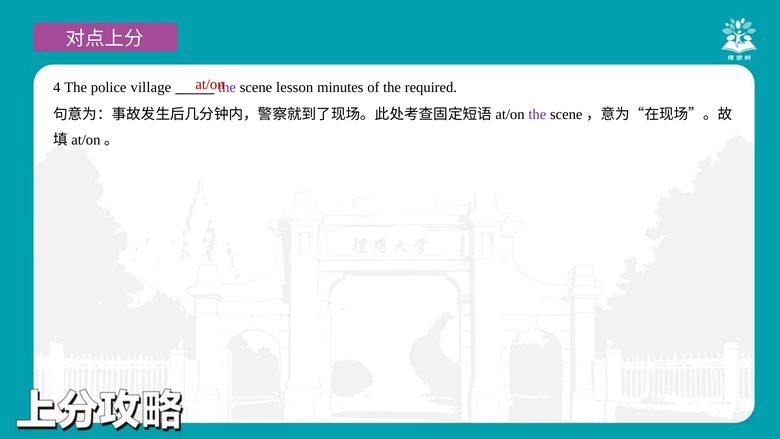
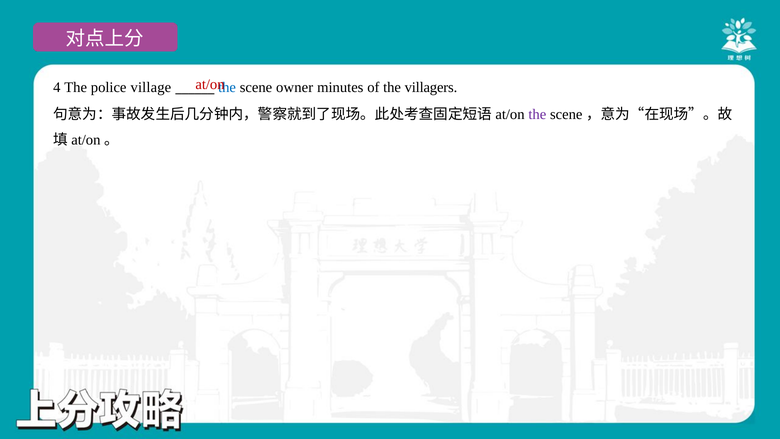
the colour: purple -> blue (227, 87)
lesson: lesson -> owner (295, 87)
required: required -> villagers (431, 87)
